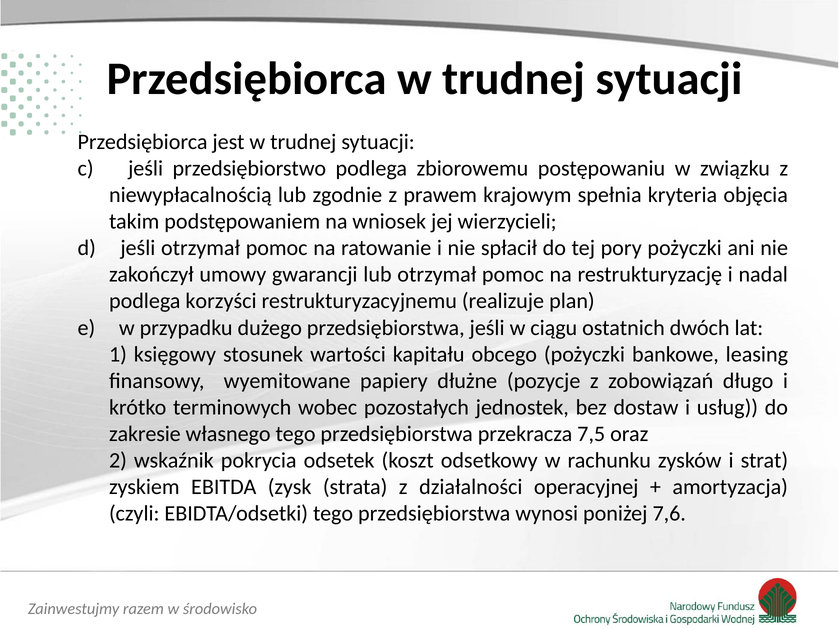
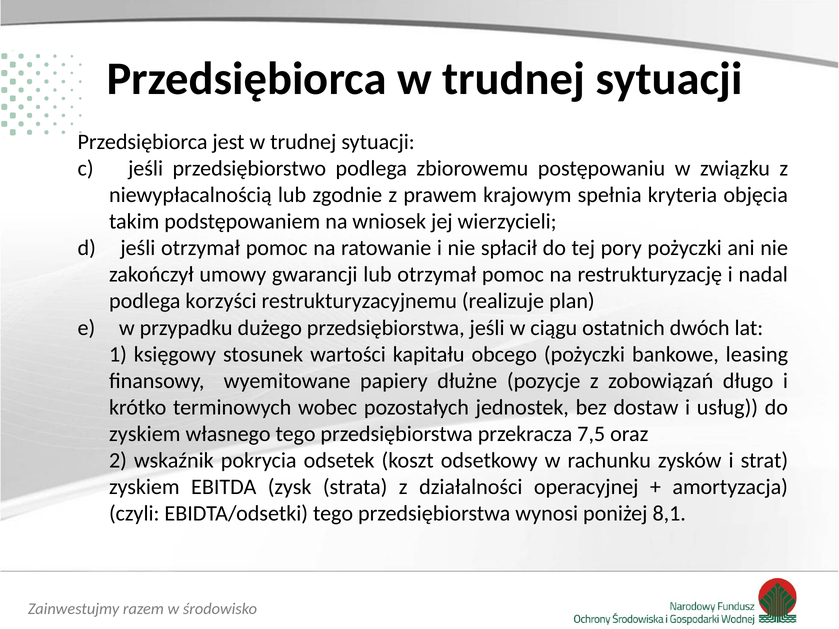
zakresie: zakresie -> zyskiem (145, 434)
7,6: 7,6 -> 8,1 (669, 514)
